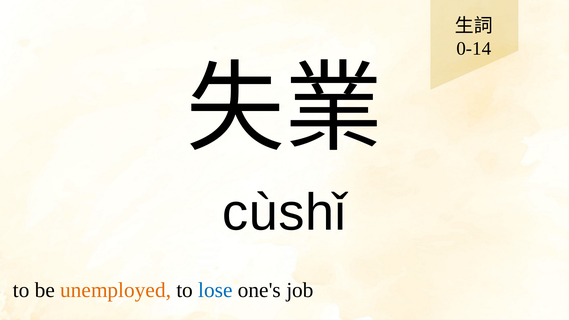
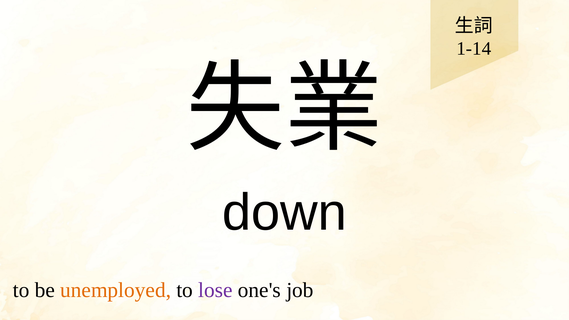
0-14: 0-14 -> 1-14 (474, 49)
cùshǐ: cùshǐ -> down (284, 213)
lose colour: blue -> purple (215, 290)
